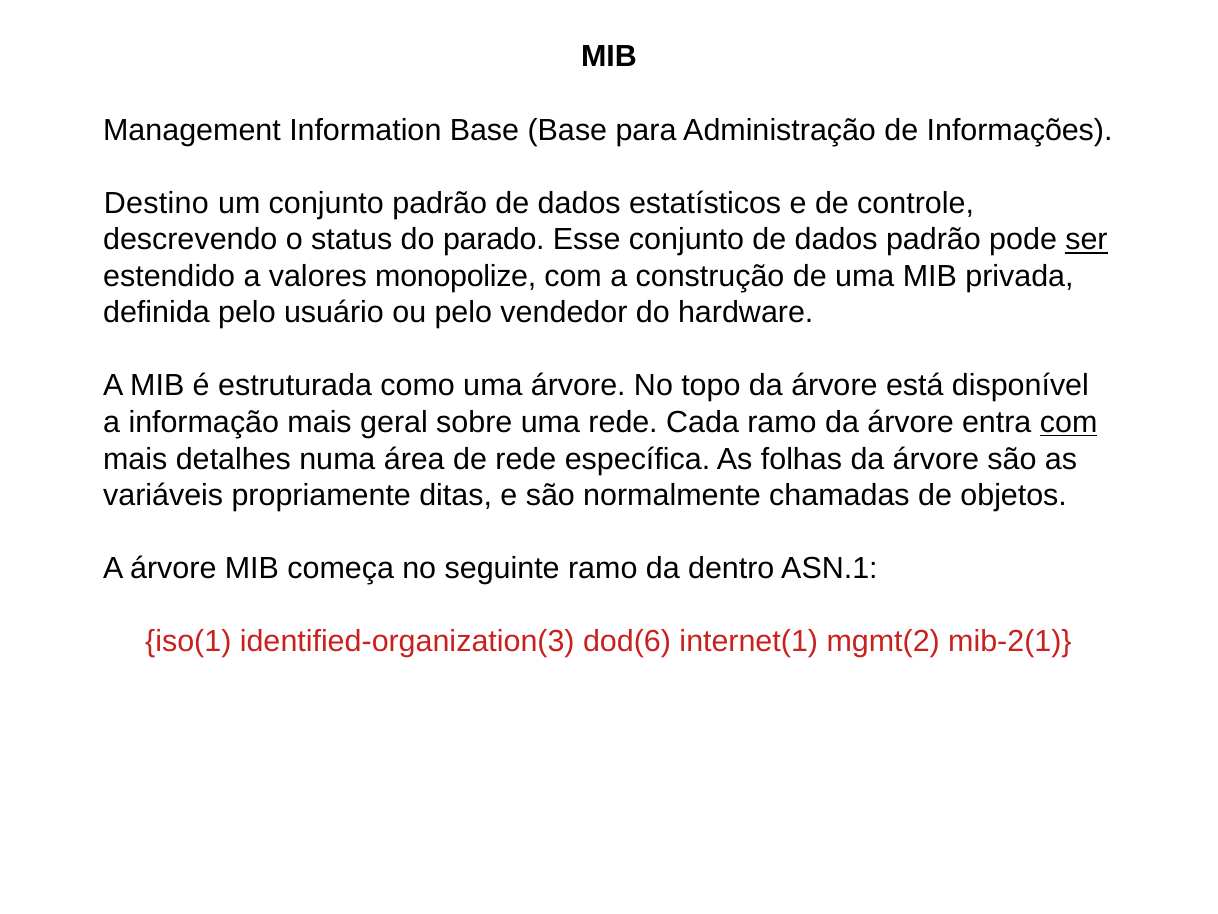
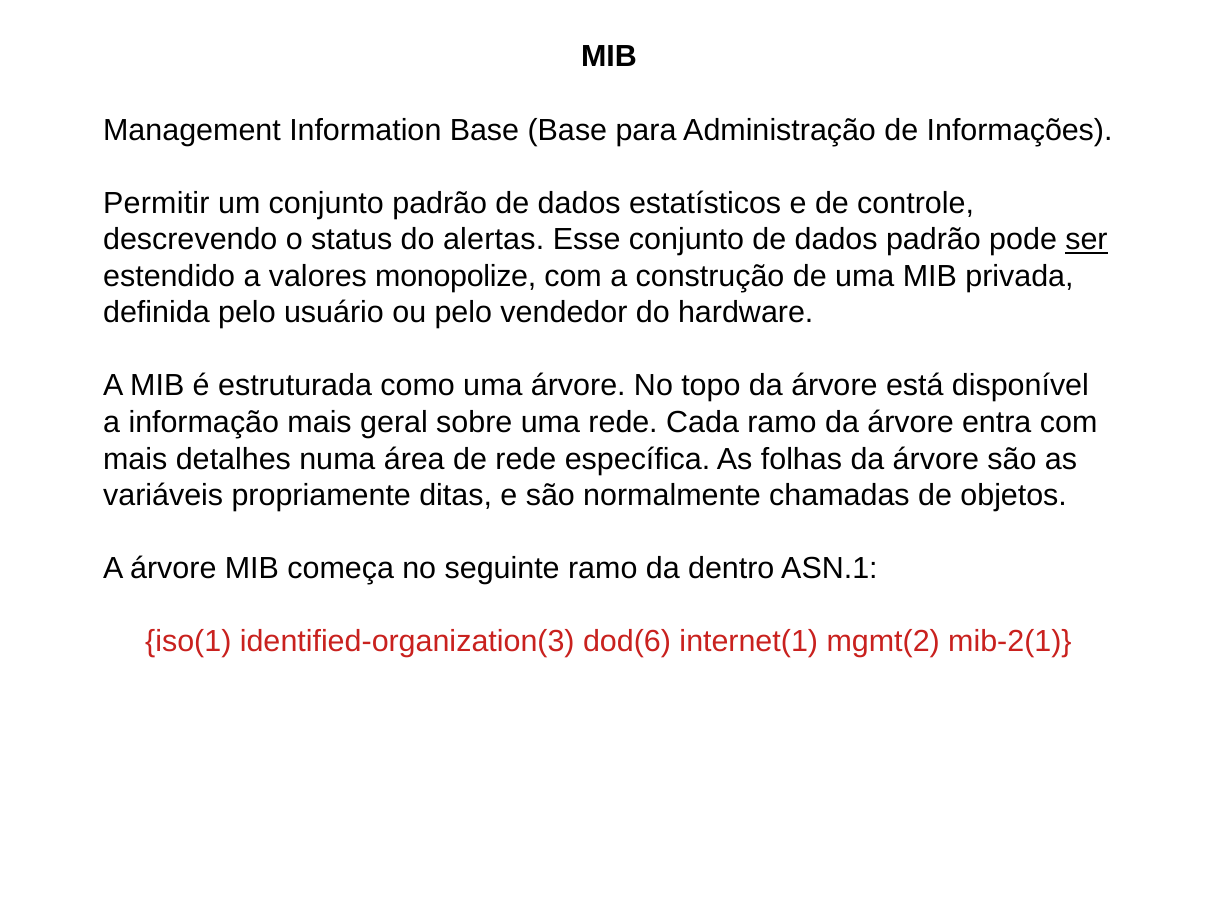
Destino: Destino -> Permitir (156, 203)
parado: parado -> alertas (494, 239)
com underline: present -> none (1069, 422)
